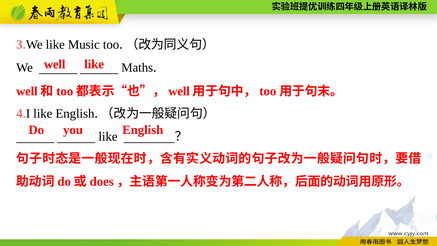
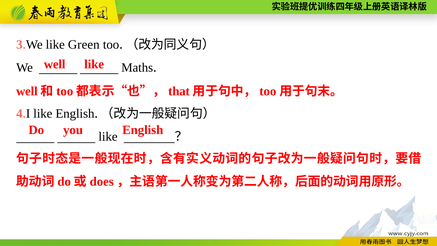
Music: Music -> Green (84, 45)
well: well -> that (179, 91)
